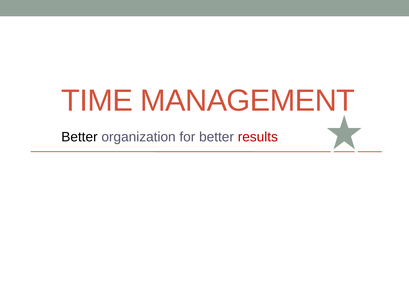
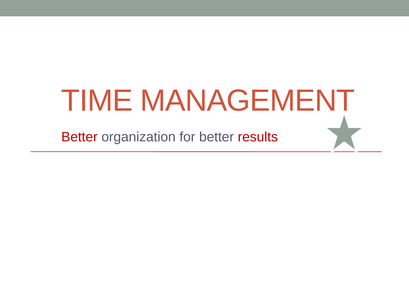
Better colour: black -> red (79, 137)
